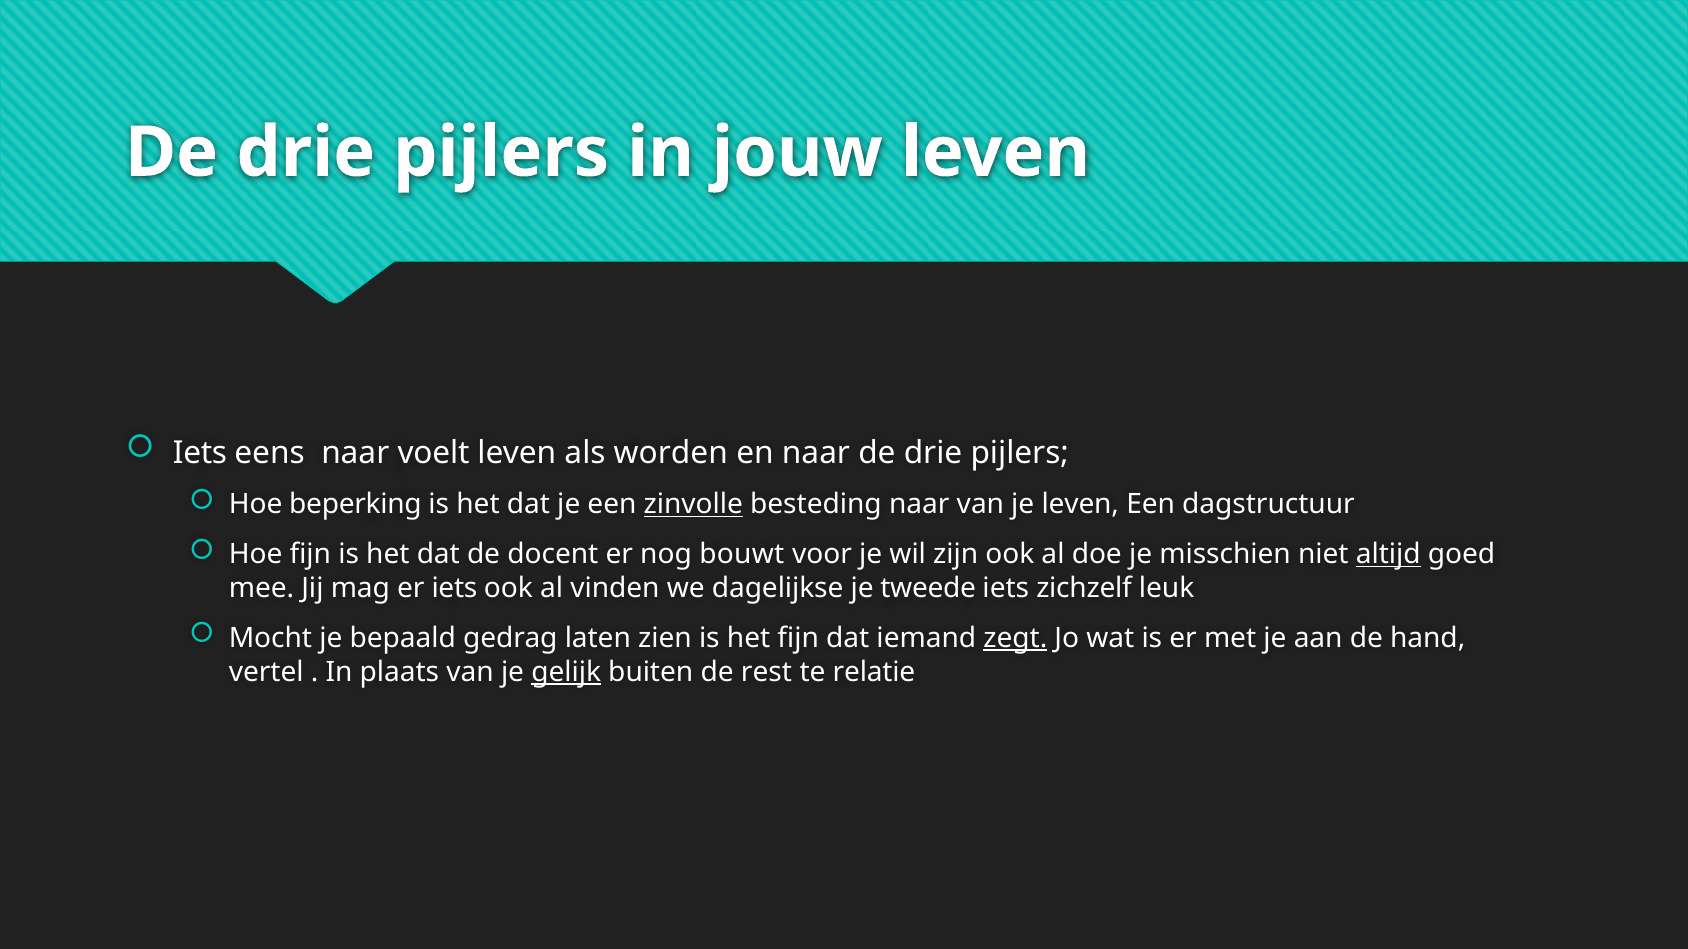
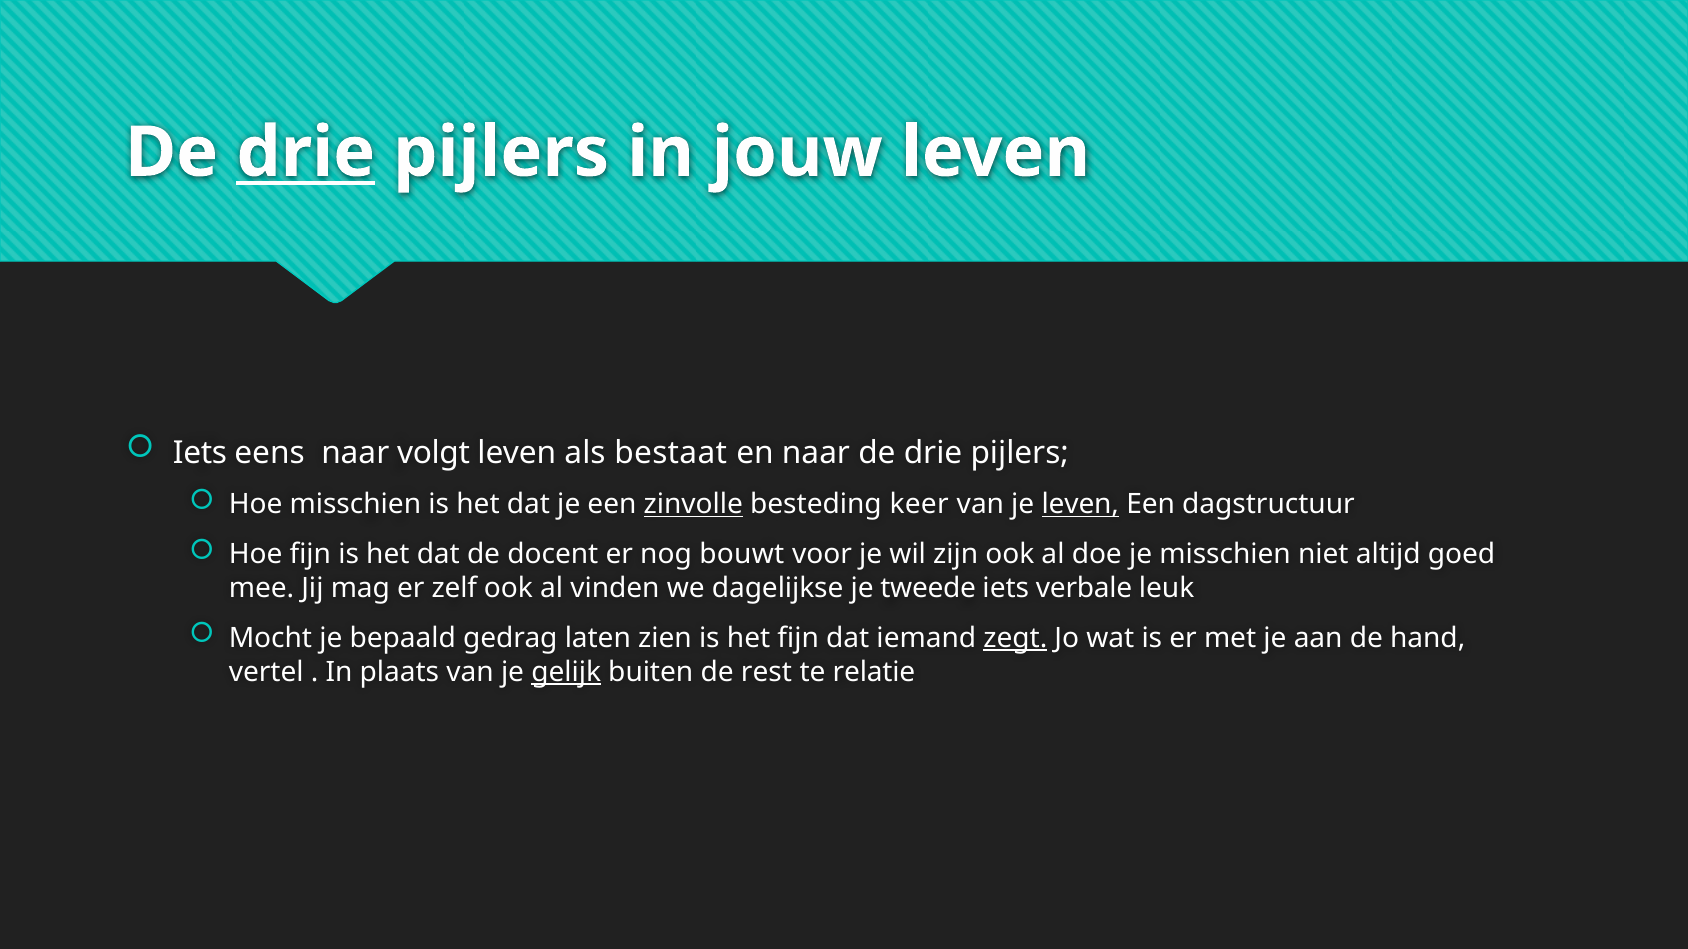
drie underline: none -> present (306, 153)
voelt: voelt -> volgt (434, 453)
worden: worden -> bestaat (671, 453)
Hoe beperking: beperking -> misschien (355, 505)
besteding naar: naar -> keer (919, 505)
leven underline: none -> present (1080, 505)
altijd underline: present -> none (1388, 555)
er iets: iets -> zelf (454, 588)
zichzelf: zichzelf -> verbale (1084, 588)
